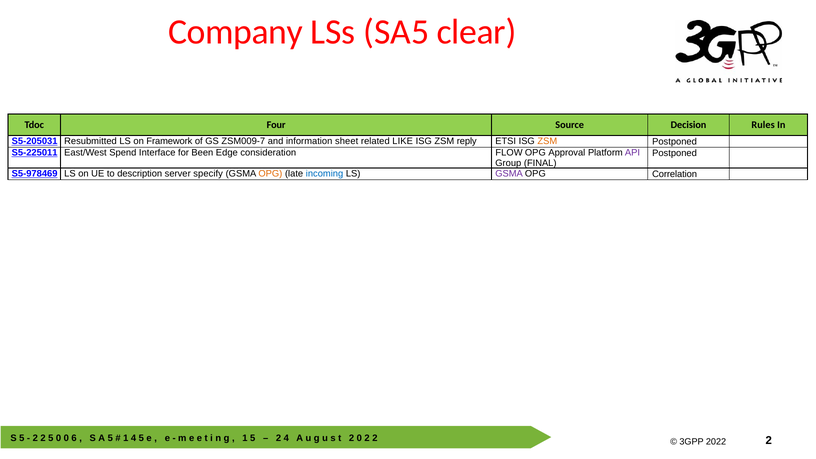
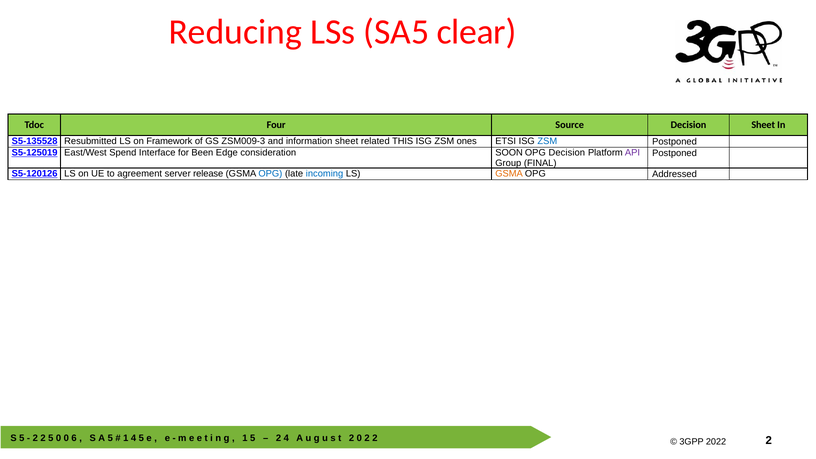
Company: Company -> Reducing (235, 32)
Decision Rules: Rules -> Sheet (763, 125)
S5-205031: S5-205031 -> S5-135528 (35, 141)
ZSM009-7: ZSM009-7 -> ZSM009-3 (243, 141)
LIKE: LIKE -> THIS (403, 141)
reply: reply -> ones (467, 141)
ZSM colour: orange -> blue (547, 141)
S5-225011: S5-225011 -> S5-125019 (35, 153)
FLOW: FLOW -> SOON (509, 153)
OPG Approval: Approval -> Decision (567, 153)
S5-978469: S5-978469 -> S5-120126 (35, 173)
description: description -> agreement (140, 173)
specify: specify -> release (208, 173)
OPG colour: orange -> blue (270, 173)
GSMA colour: purple -> orange (509, 173)
Correlation: Correlation -> Addressed (675, 174)
